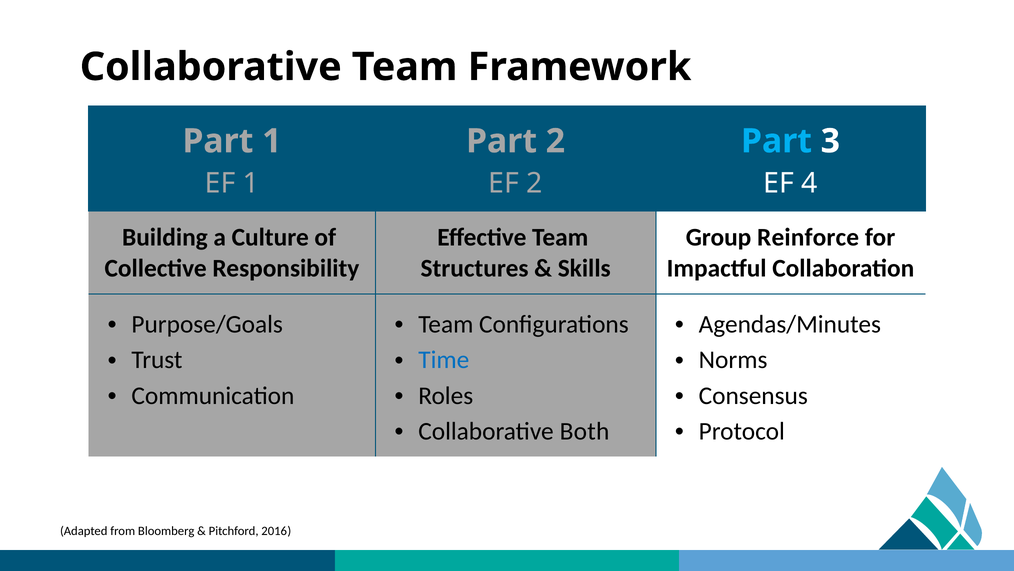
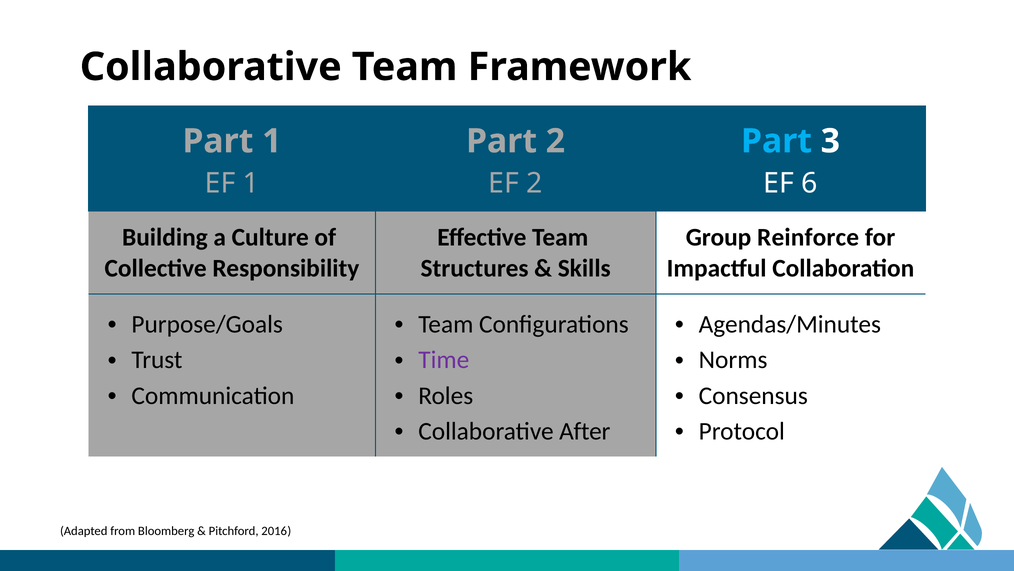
4: 4 -> 6 (810, 183)
Time colour: blue -> purple (444, 360)
Both: Both -> After (585, 431)
